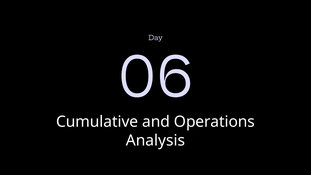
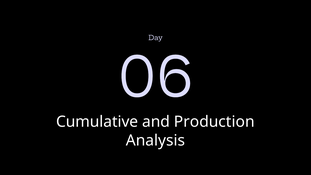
Operations: Operations -> Production (214, 122)
